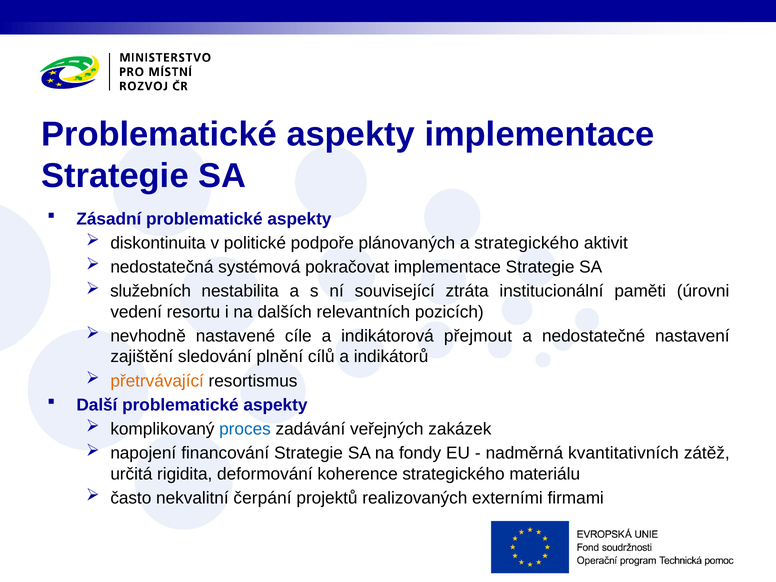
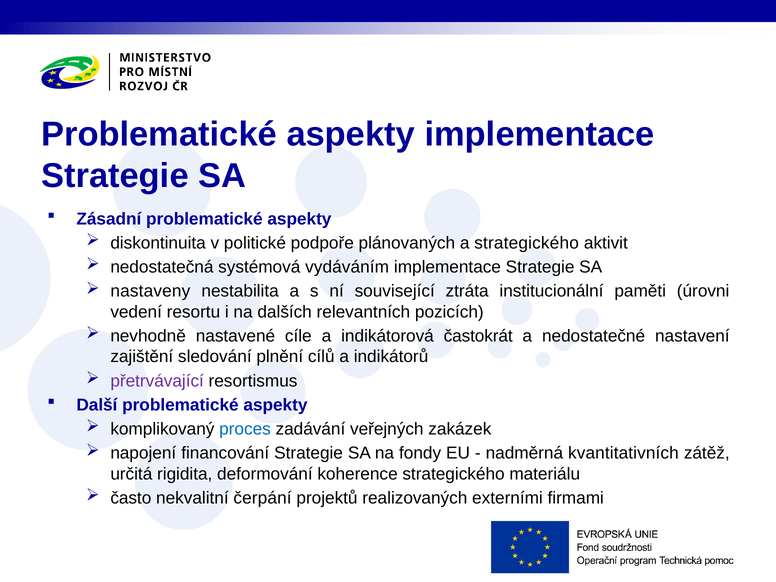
pokračovat: pokračovat -> vydáváním (347, 267)
služebních: služebních -> nastaveny (150, 291)
přejmout: přejmout -> častokrát (478, 336)
přetrvávající colour: orange -> purple (157, 381)
